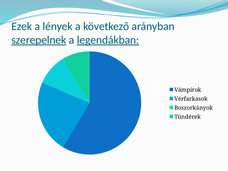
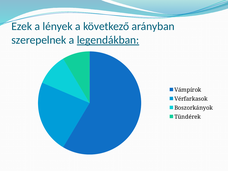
szerepelnek underline: present -> none (39, 40)
